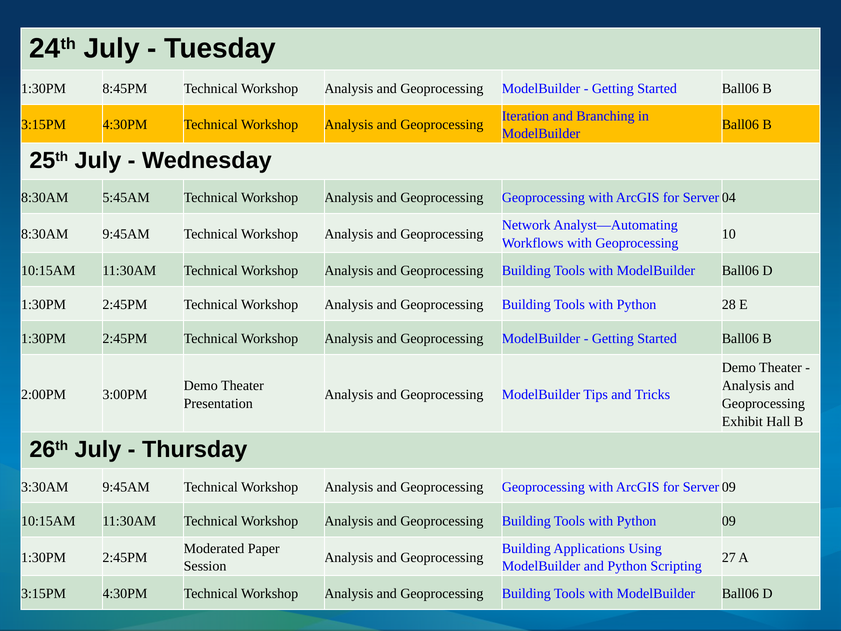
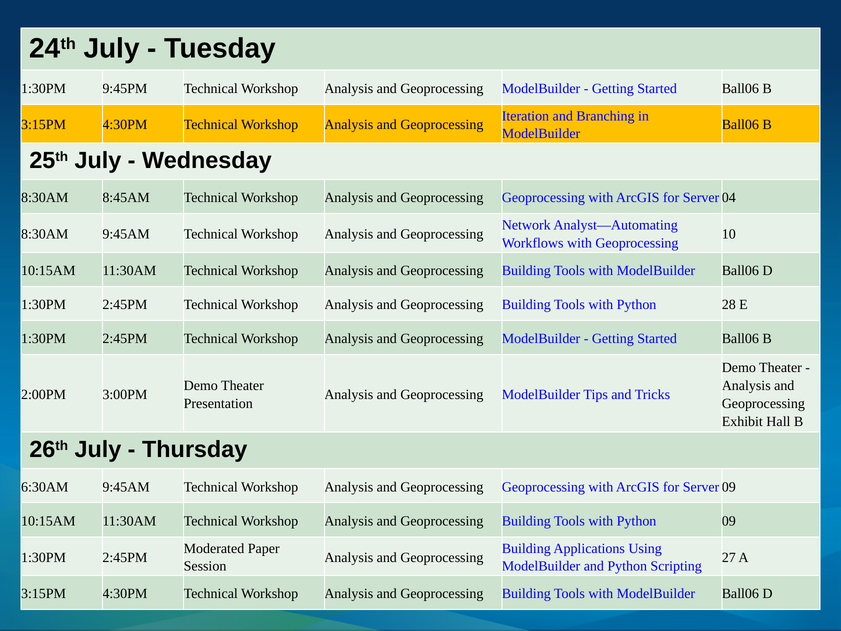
8:45PM: 8:45PM -> 9:45PM (125, 88)
5:45AM: 5:45AM -> 8:45AM (126, 198)
3:30AM: 3:30AM -> 6:30AM (45, 487)
